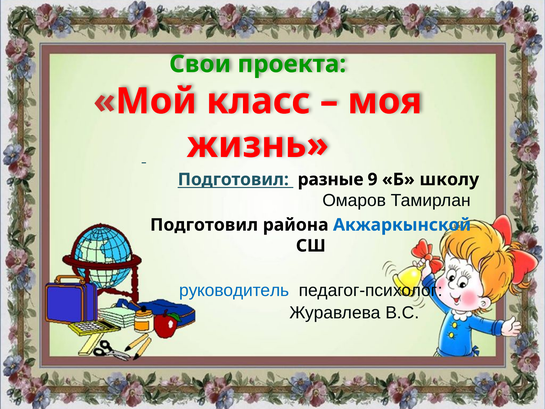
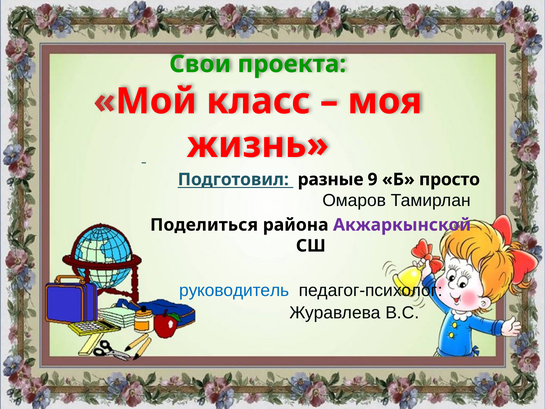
школу: школу -> просто (449, 179)
Подготовил: Подготовил -> Поделиться (204, 225)
Акжаркынской colour: blue -> purple (402, 225)
